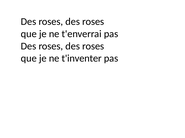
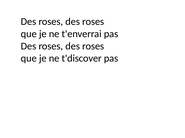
t'inventer: t'inventer -> t'discover (82, 59)
